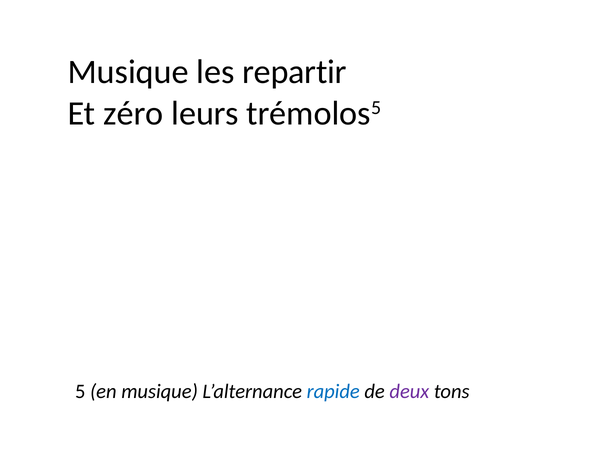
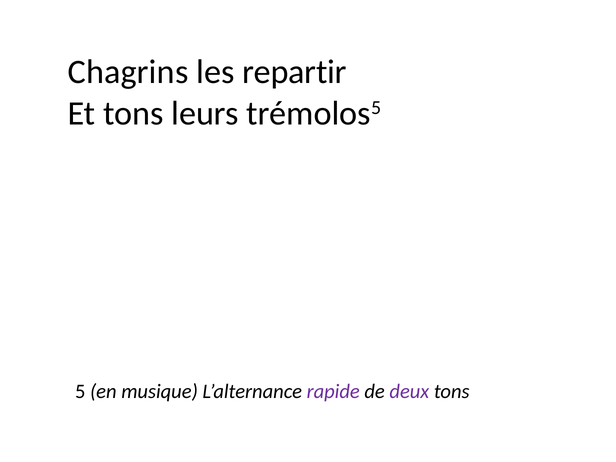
Musique: Musique -> Chagrins (128, 72)
Et zéro: zéro -> tons (133, 113)
rapide colour: blue -> purple (333, 392)
